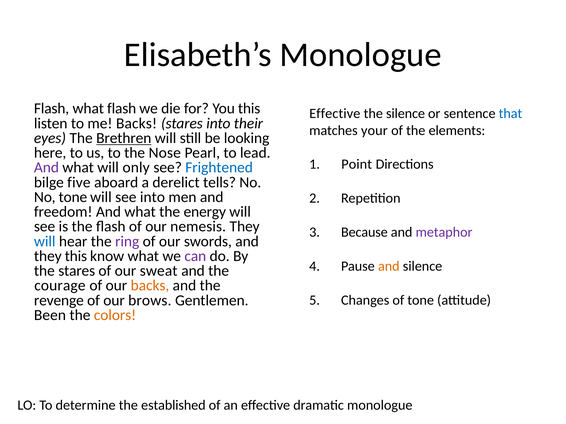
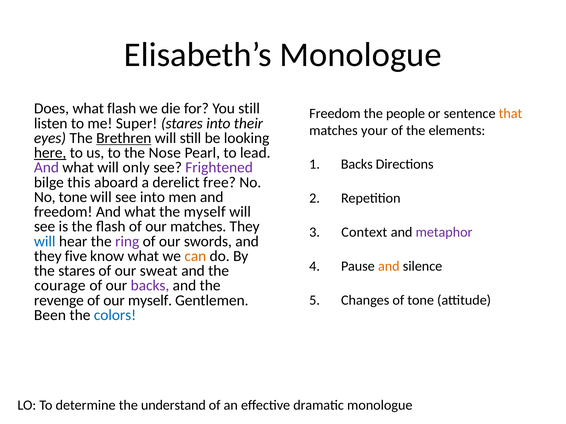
Flash: Flash -> Does (51, 109)
You this: this -> still (249, 109)
Effective: Effective -> Freedom (335, 114)
the silence: silence -> people (406, 114)
that colour: blue -> orange (510, 114)
me Backs: Backs -> Super (137, 123)
here underline: none -> present (50, 153)
Point: Point -> Backs (357, 165)
Frightened colour: blue -> purple (219, 168)
five: five -> this (79, 183)
tells: tells -> free (219, 183)
the energy: energy -> myself (205, 212)
our nemesis: nemesis -> matches (198, 227)
Because: Because -> Context (364, 232)
they this: this -> five (76, 256)
can colour: purple -> orange (195, 256)
backs colour: orange -> purple (150, 286)
our brows: brows -> myself (150, 301)
colors colour: orange -> blue (115, 315)
established: established -> understand (173, 406)
